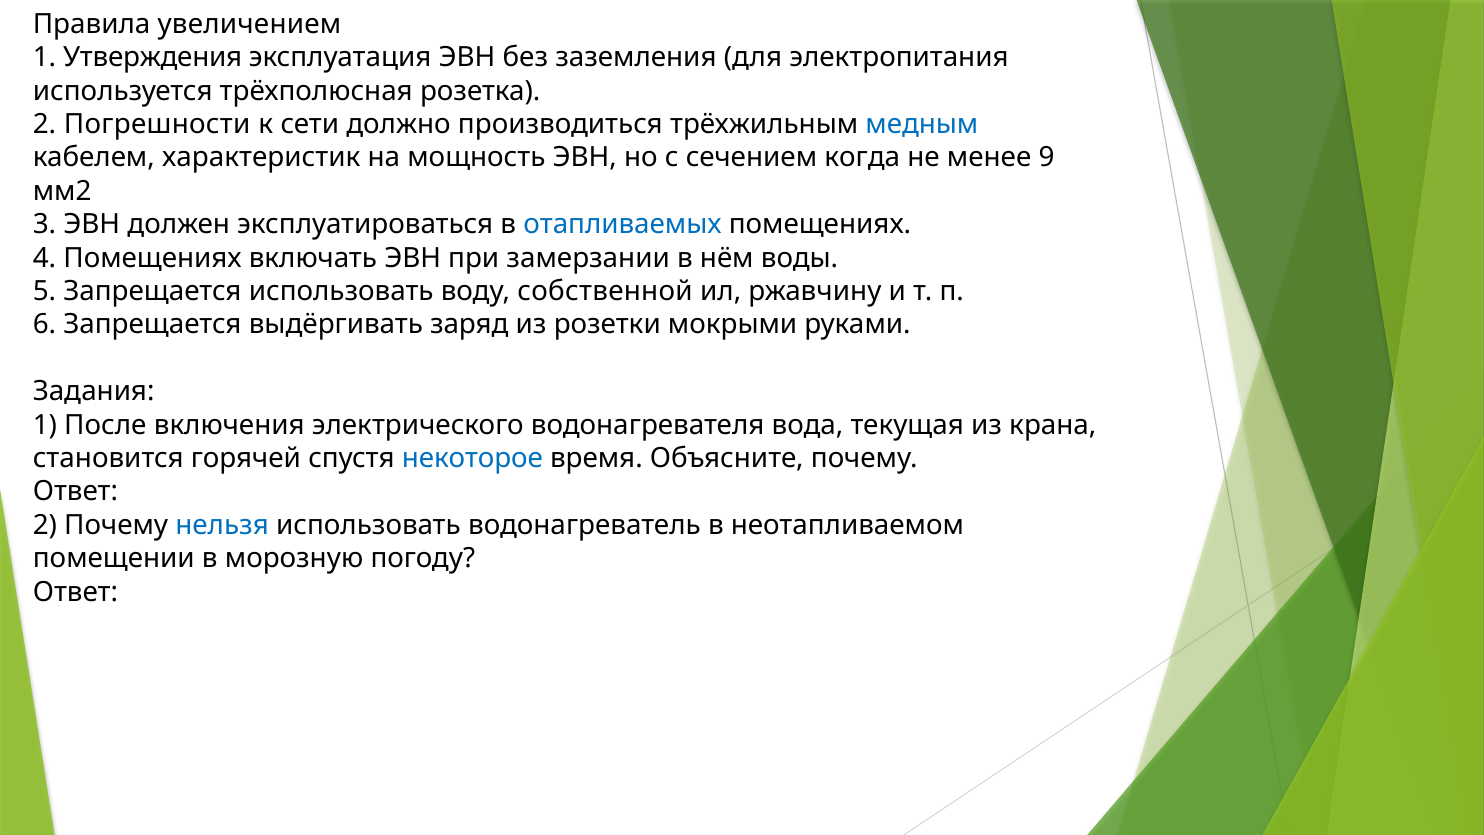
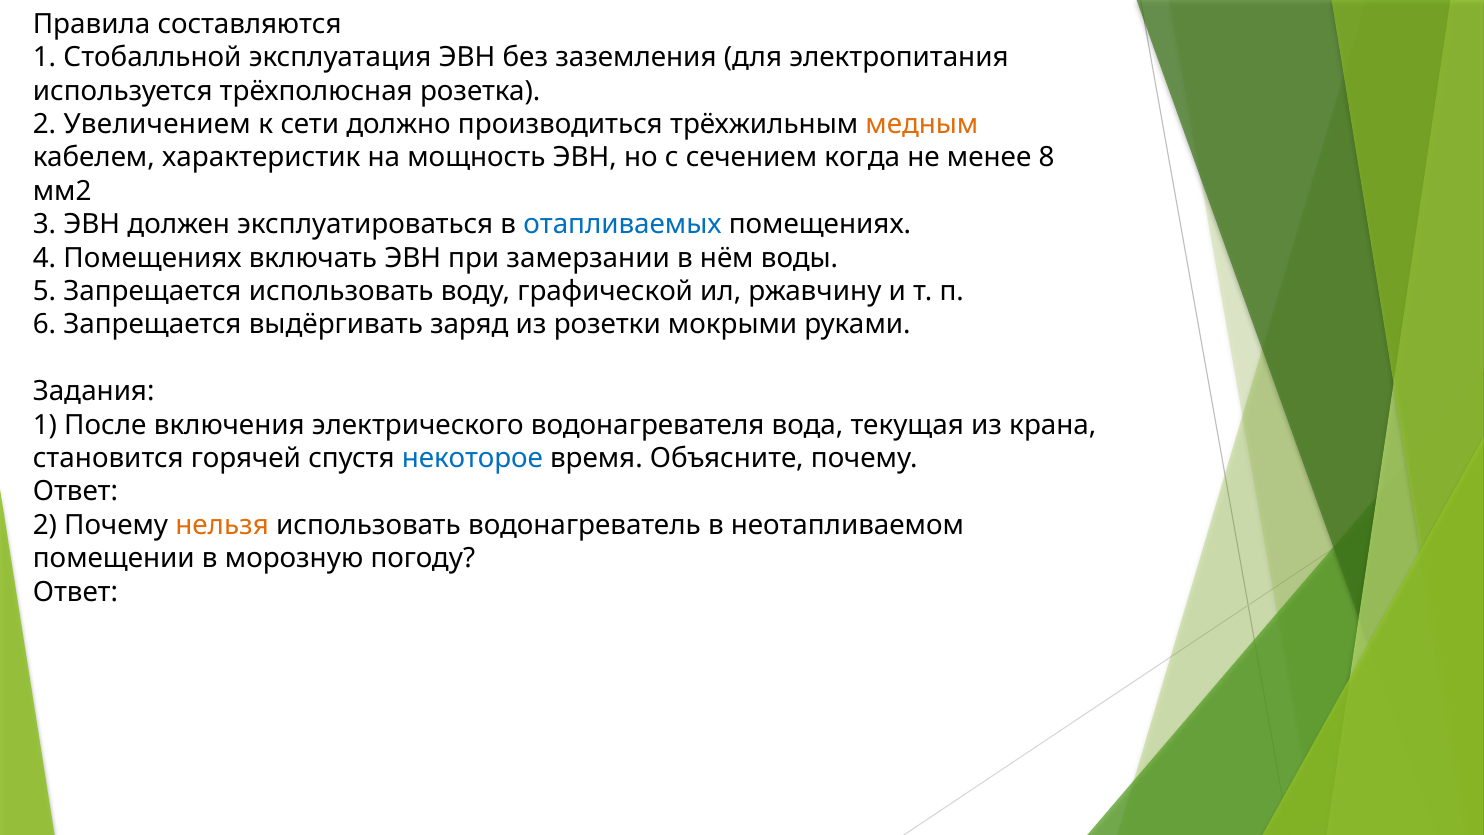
увеличением: увеличением -> составляются (250, 24)
Утверждения: Утверждения -> Стобалльной (152, 57)
Погрешности: Погрешности -> Увеличением (157, 124)
медным colour: blue -> orange (922, 124)
9: 9 -> 8 (1047, 158)
собственной: собственной -> графической (605, 291)
нельзя colour: blue -> orange (222, 525)
